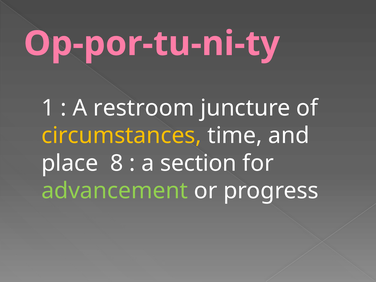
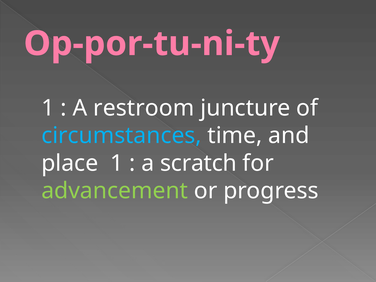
circumstances colour: yellow -> light blue (121, 136)
place 8: 8 -> 1 (117, 163)
section: section -> scratch (198, 163)
